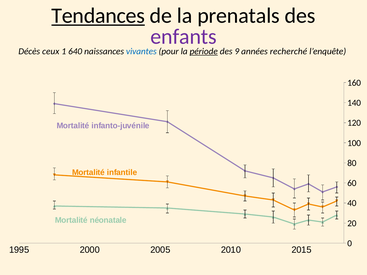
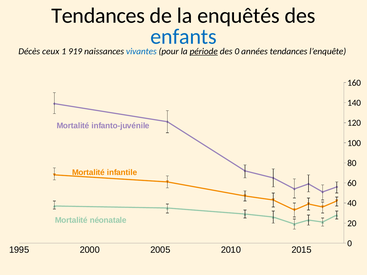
Tendances underline: present -> none (98, 16)
prenatals: prenatals -> enquêtés (239, 16)
enfants colour: purple -> blue (184, 37)
640: 640 -> 919 (75, 51)
des 9: 9 -> 0 (237, 51)
années recherché: recherché -> tendances (289, 51)
